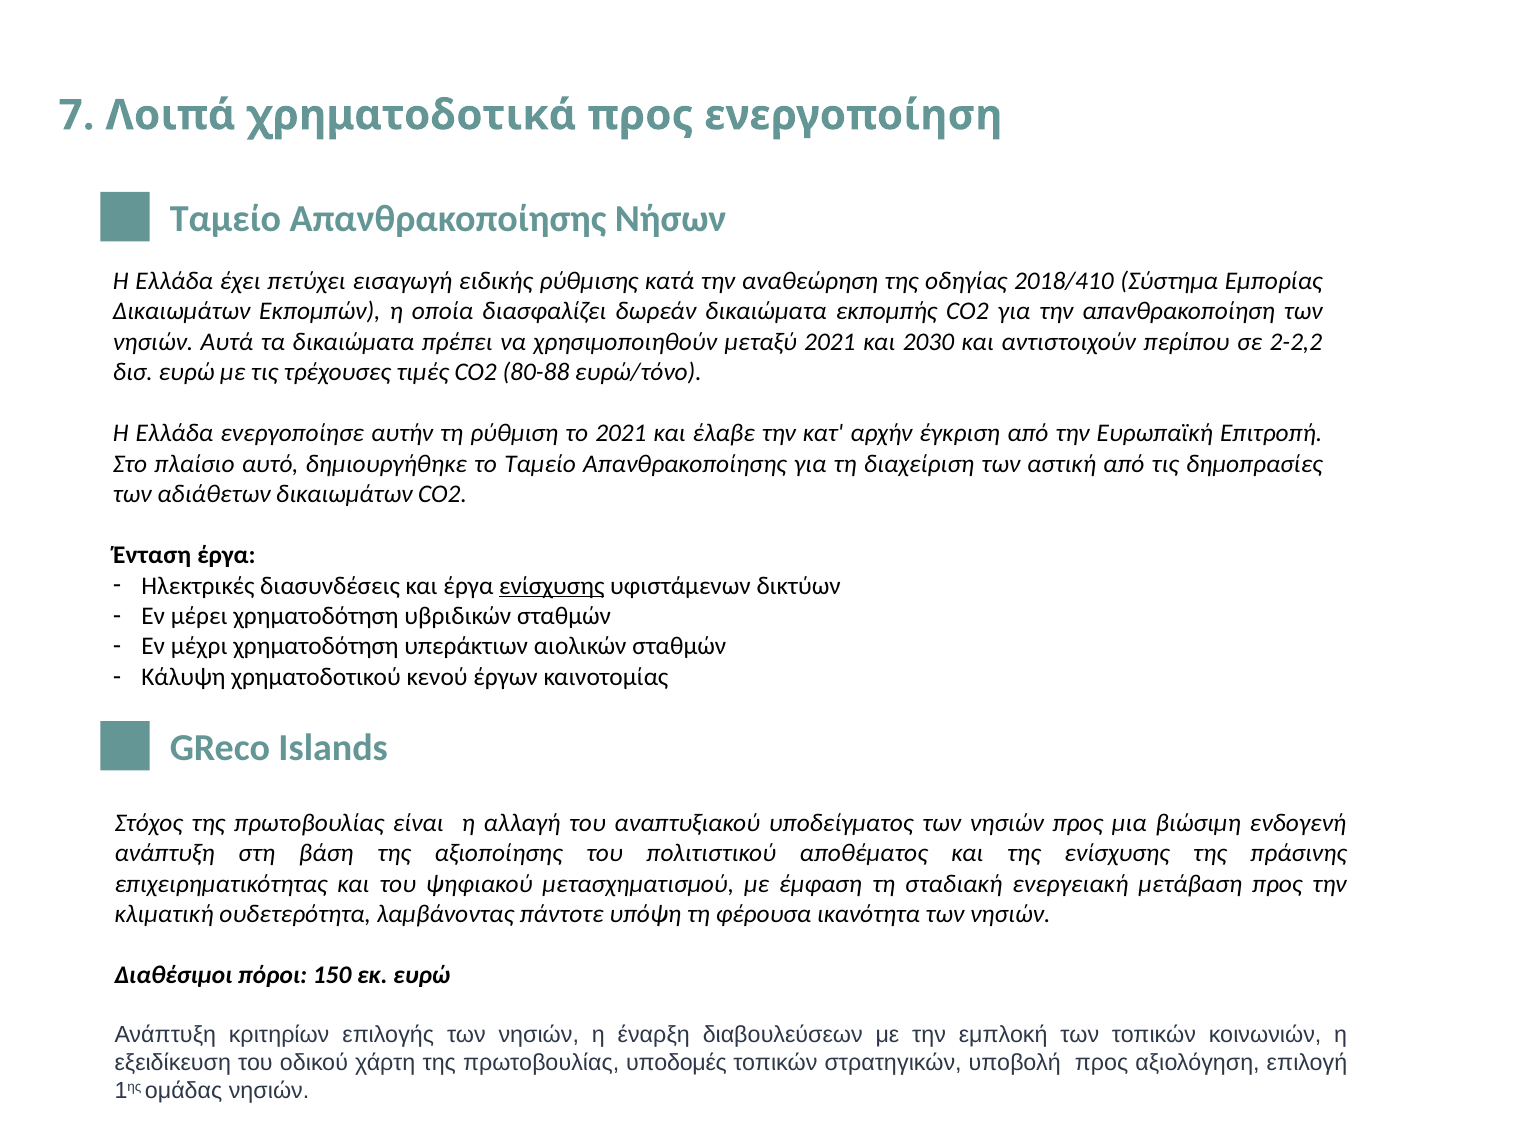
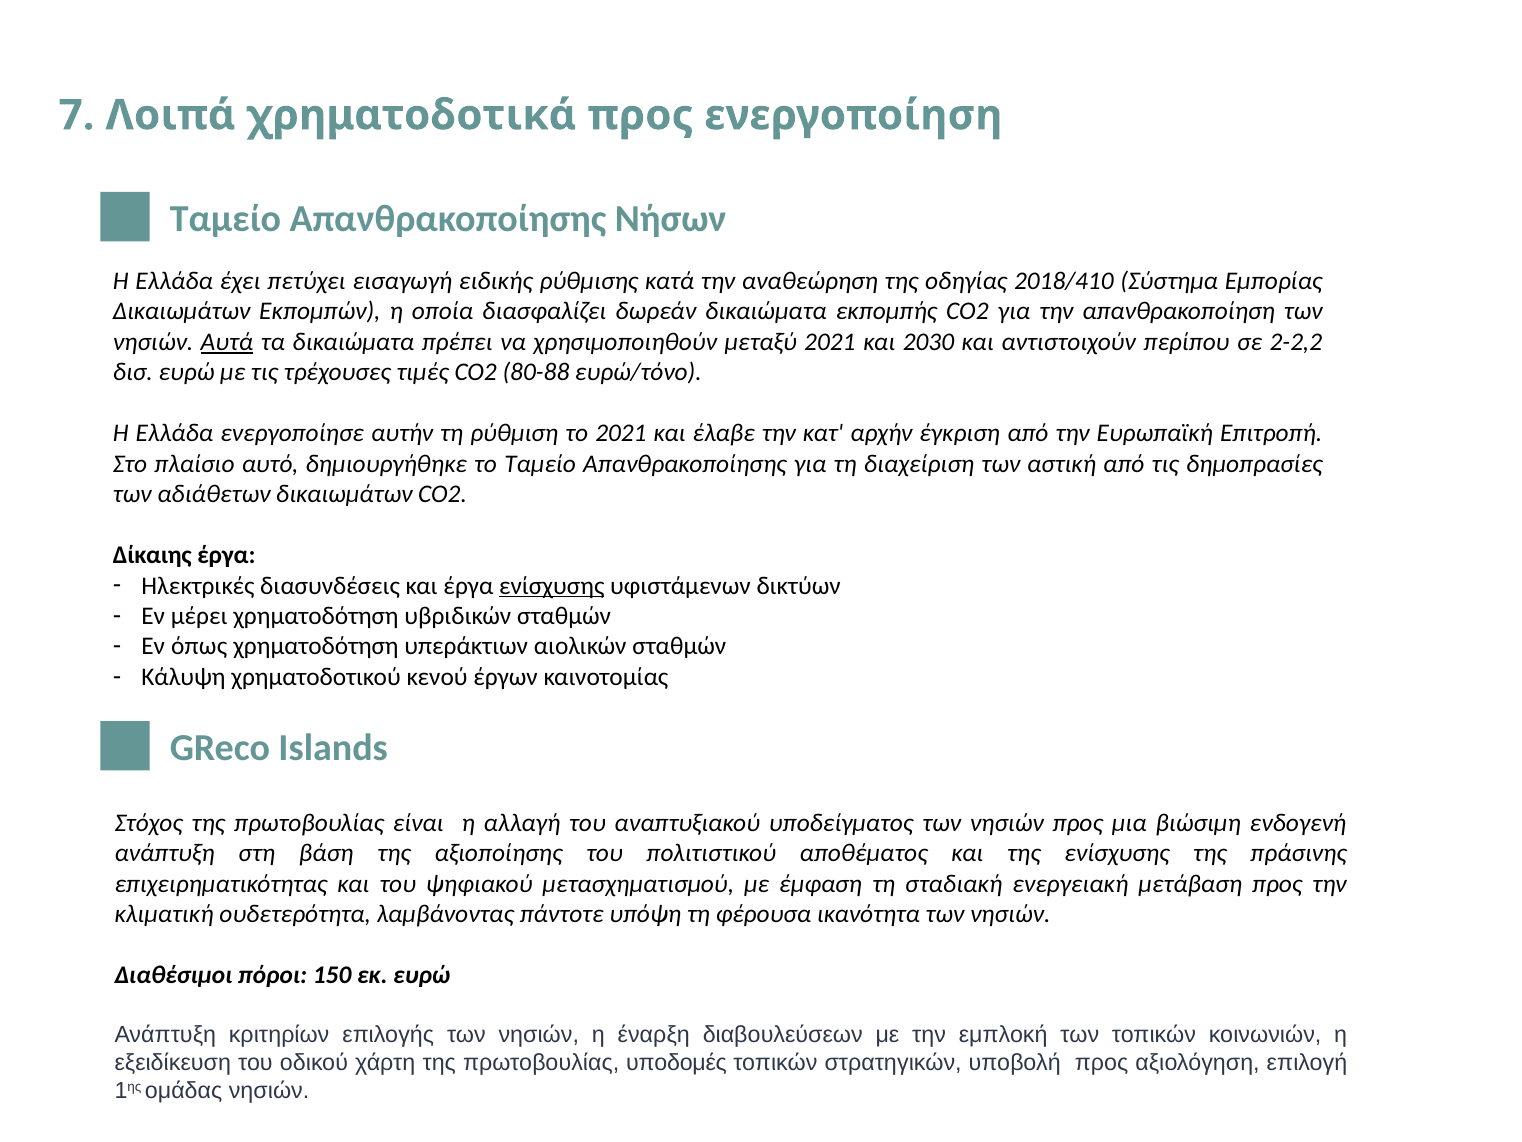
Αυτά underline: none -> present (227, 342)
Ένταση: Ένταση -> Δίκαιης (152, 555)
μέχρι: μέχρι -> όπως (199, 646)
